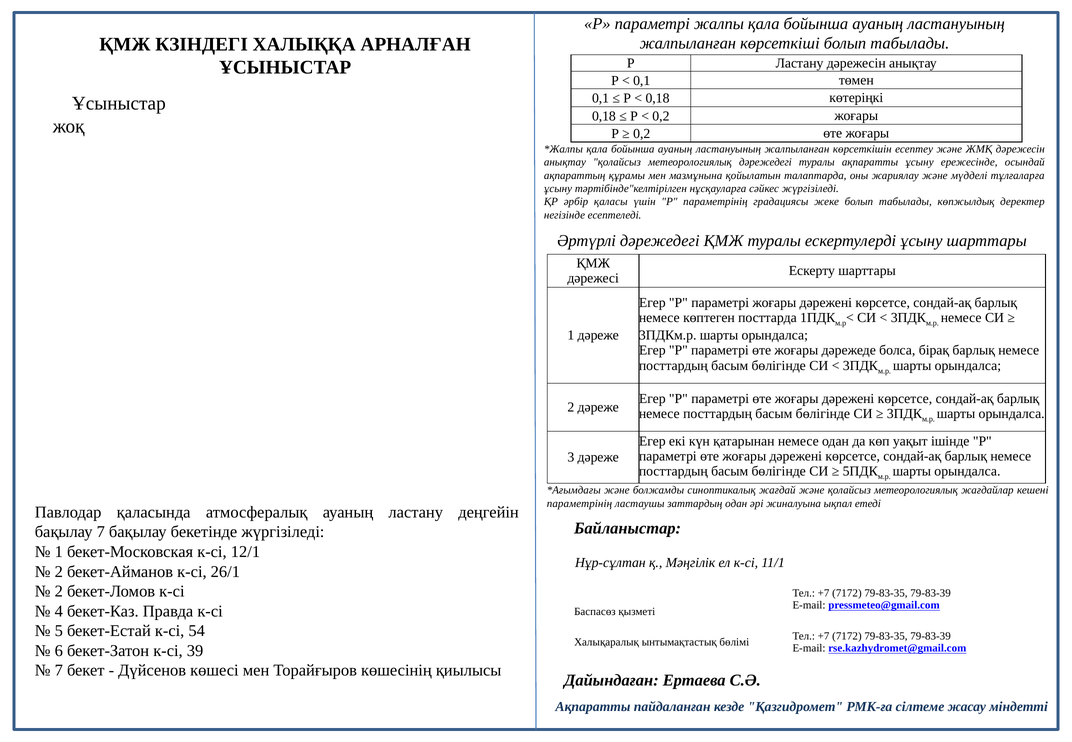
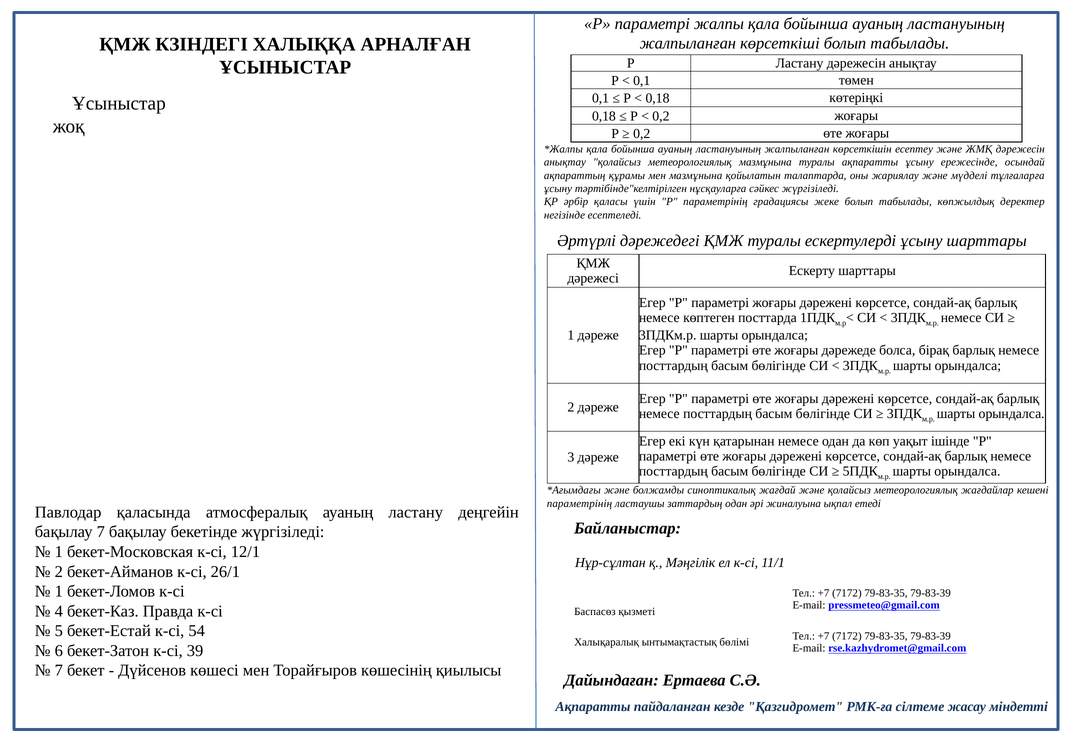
метеорологиялық дәрежедегі: дәрежедегі -> мазмұнына (765, 162)
2: 2 -> 1 (59, 591)
